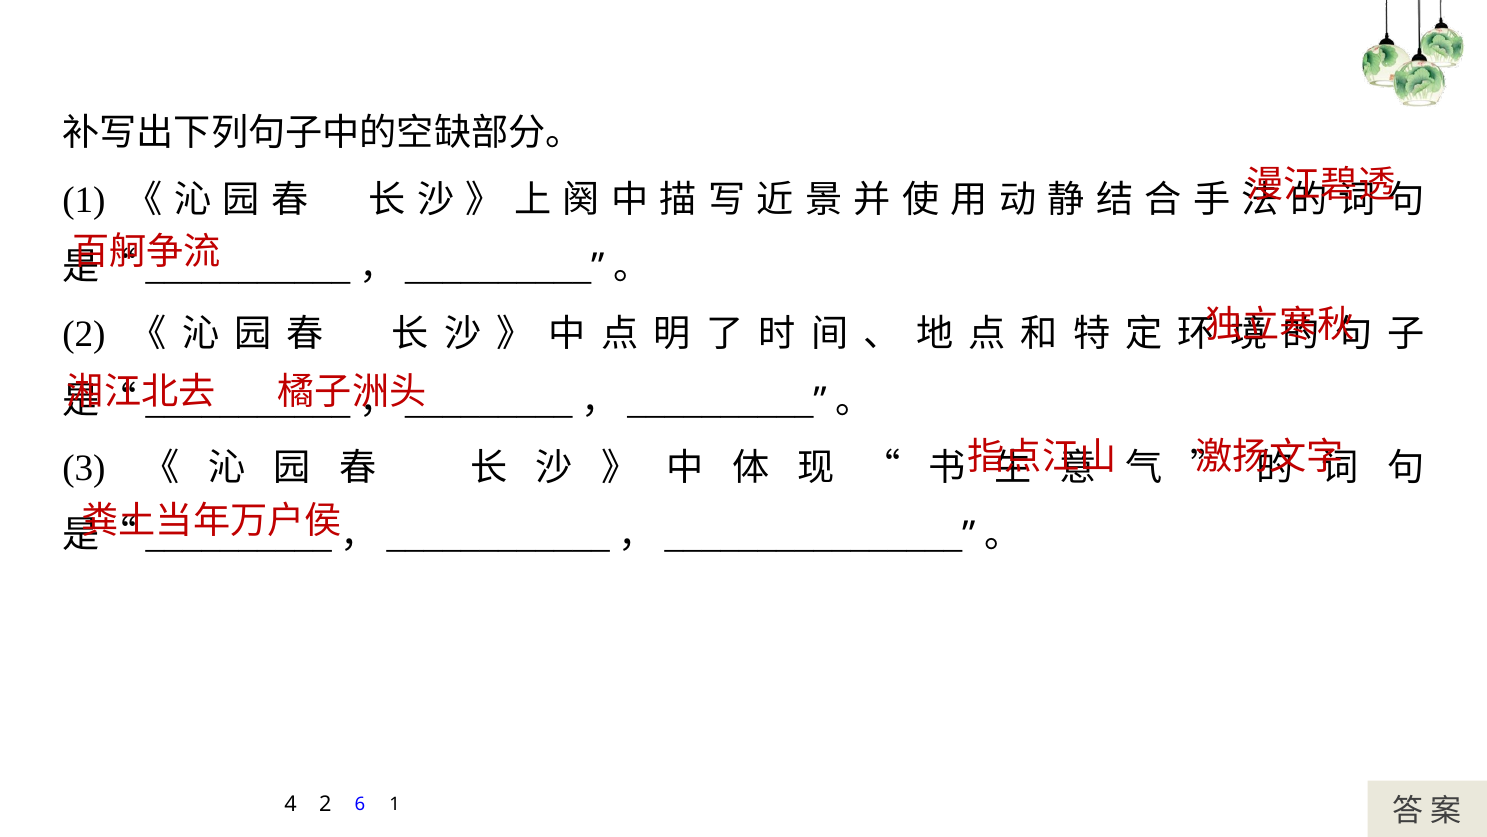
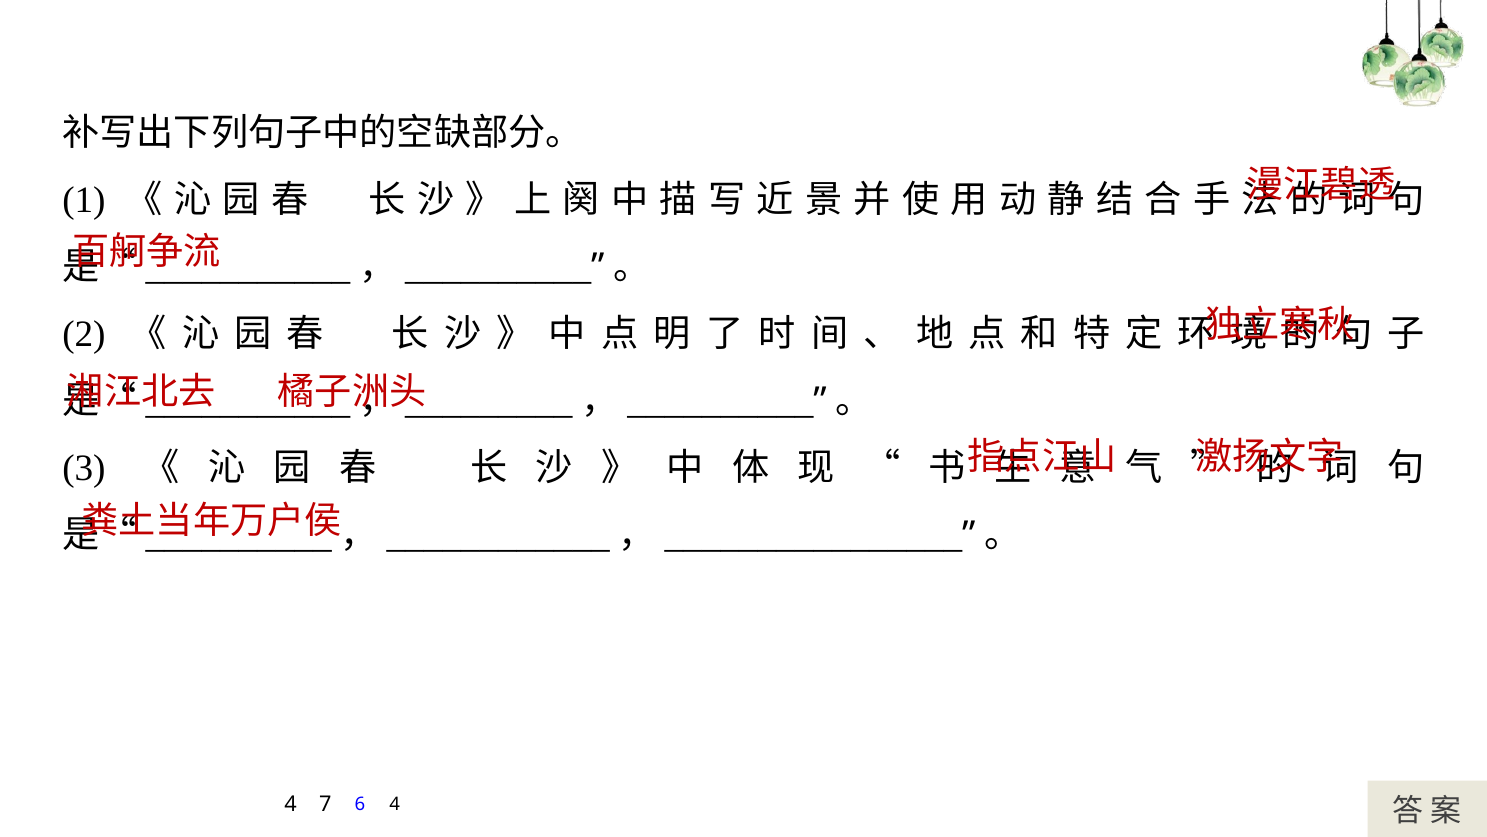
4 2: 2 -> 7 (325, 804)
6 1: 1 -> 4 (395, 804)
